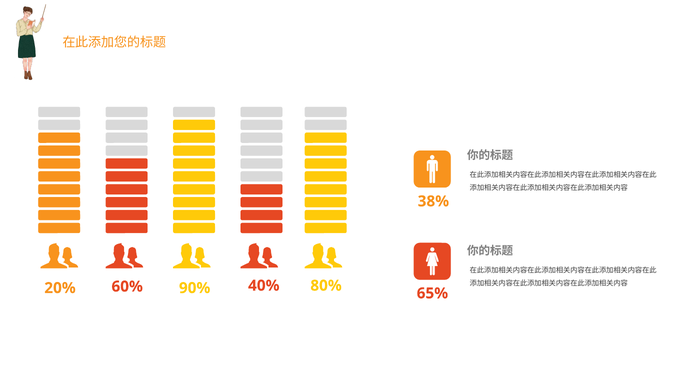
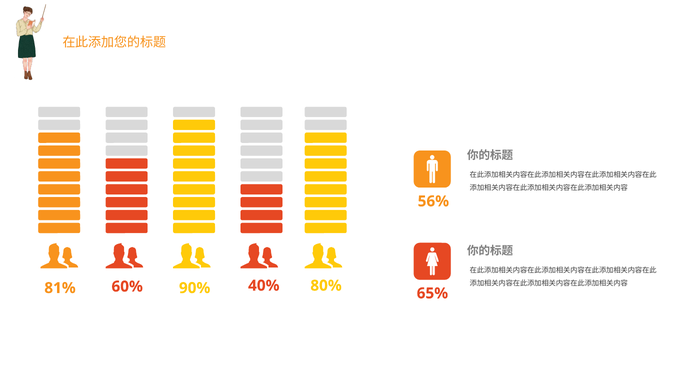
38%: 38% -> 56% (433, 201)
20%: 20% -> 81% (60, 288)
